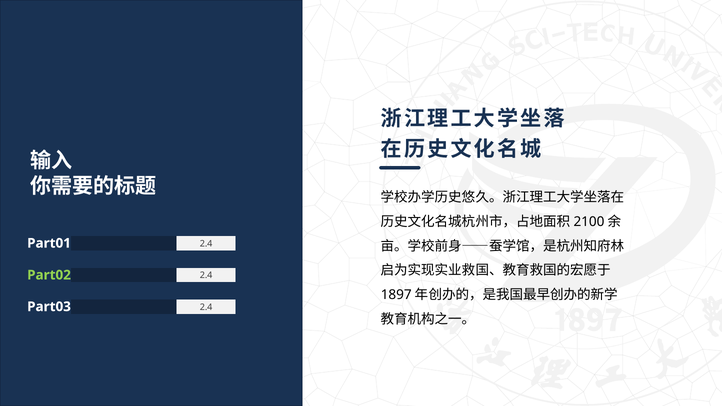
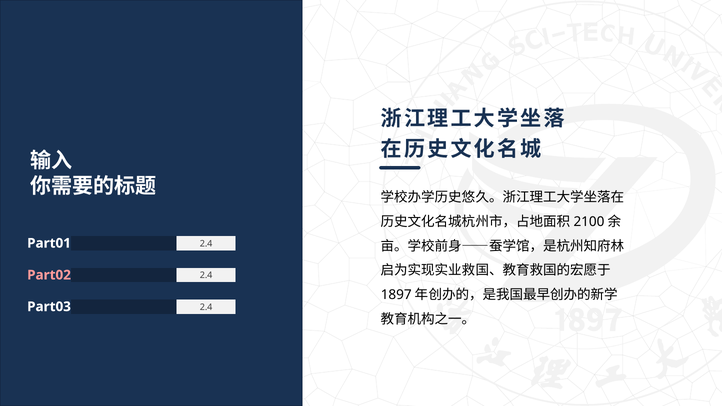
Part02 colour: light green -> pink (49, 275)
